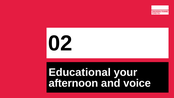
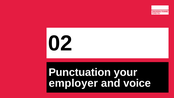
Educational: Educational -> Punctuation (80, 72)
afternoon: afternoon -> employer (73, 83)
